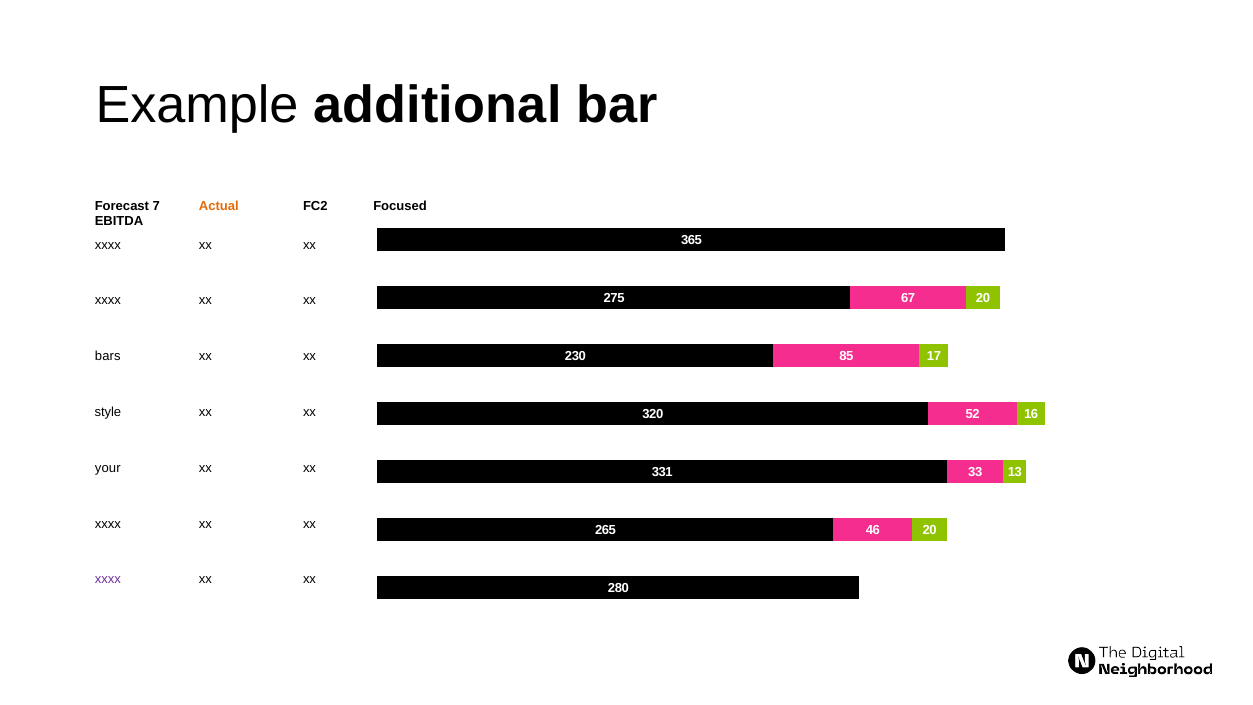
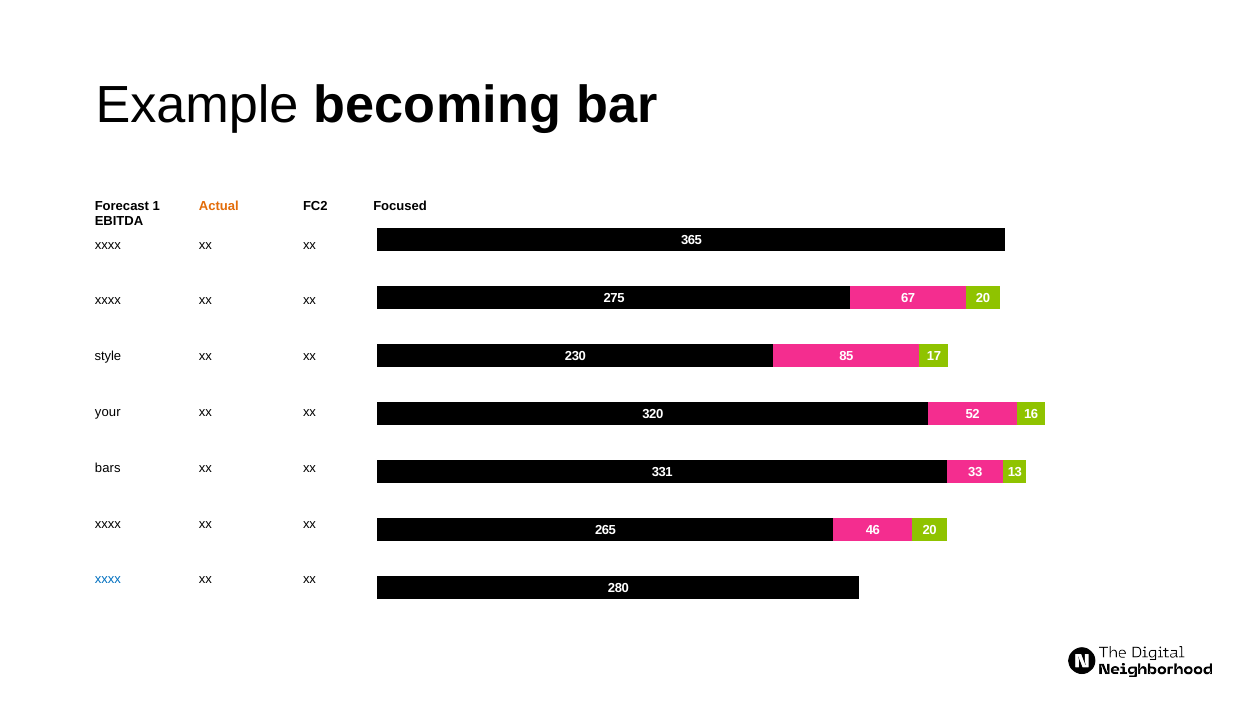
additional: additional -> becoming (437, 105)
7: 7 -> 1 (156, 206)
bars: bars -> style (108, 356)
style: style -> your (108, 412)
your: your -> bars (108, 468)
xxxx colour: purple -> blue (108, 579)
